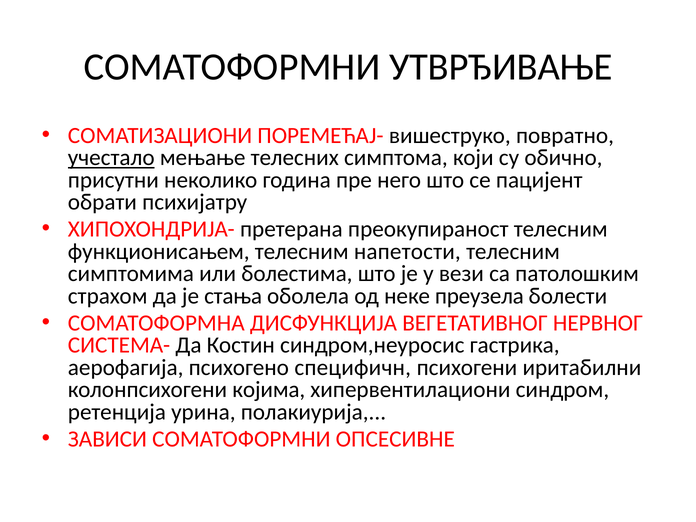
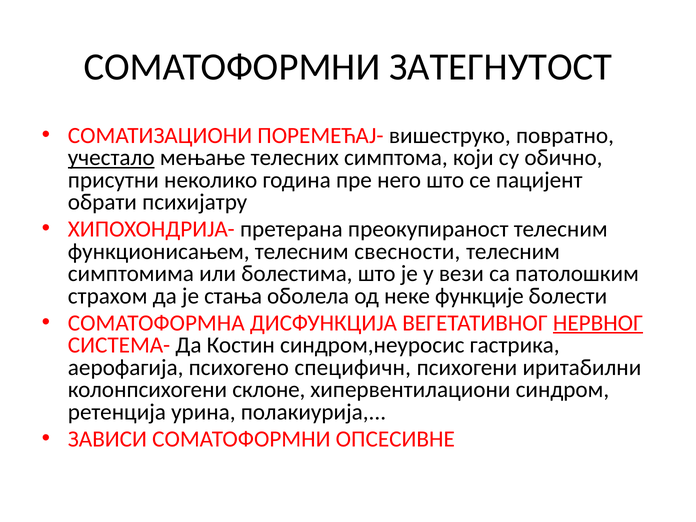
УТВРЂИВАЊЕ: УТВРЂИВАЊЕ -> ЗАТЕГНУТОСТ (501, 67)
напетости: напетости -> свесности (407, 251)
преузела: преузела -> функције (479, 296)
НЕРВНОГ underline: none -> present (598, 323)
којима: којима -> склоне (269, 390)
